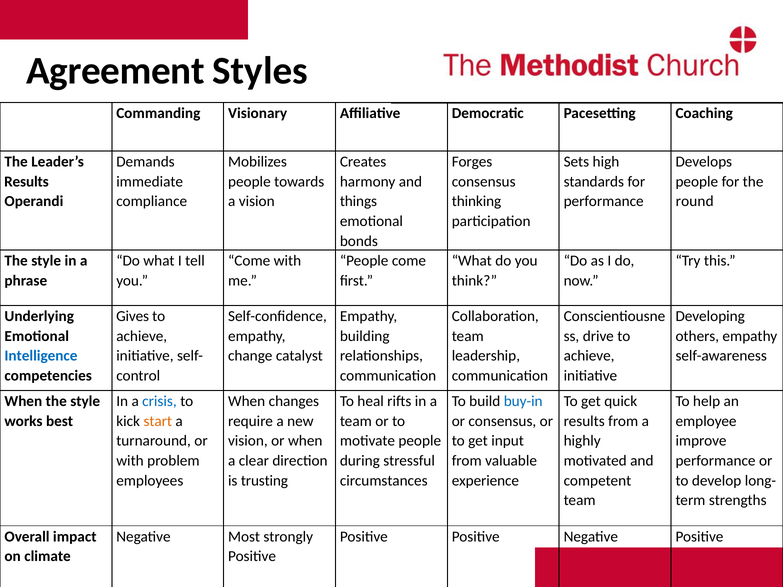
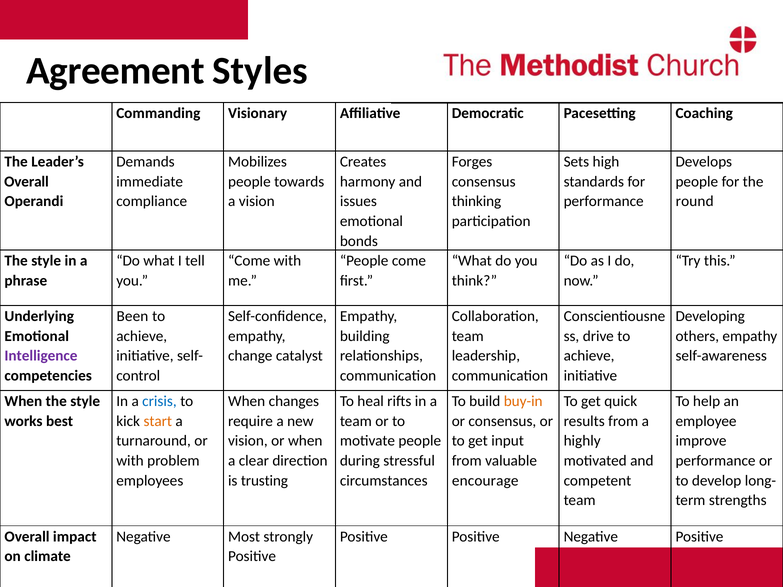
Results: Results -> Overall (26, 182)
things: things -> issues (358, 201)
Gives: Gives -> Been (132, 316)
Intelligence colour: blue -> purple (41, 356)
buy-in colour: blue -> orange (523, 401)
experience: experience -> encourage (485, 481)
